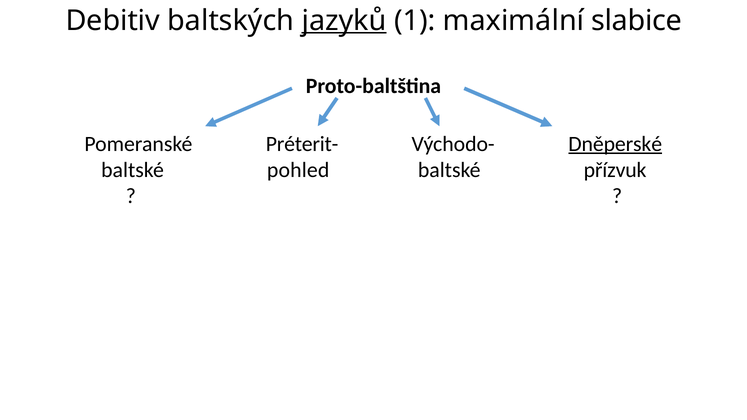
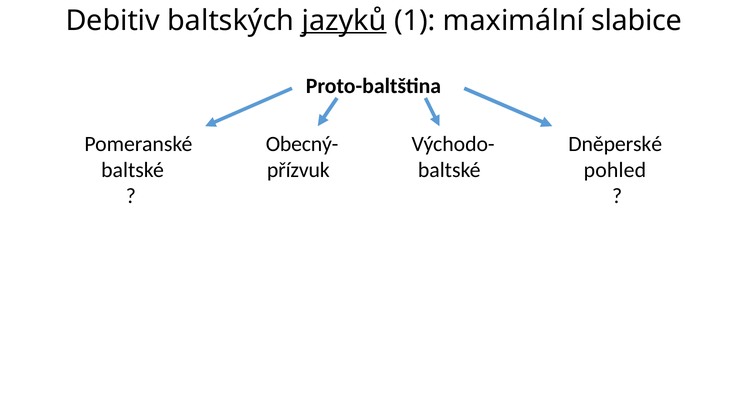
Préterit-: Préterit- -> Obecný- (302, 144)
Dněperské underline: present -> none (615, 144)
pohled: pohled -> přízvuk (298, 170)
přízvuk: přízvuk -> pohled (615, 170)
